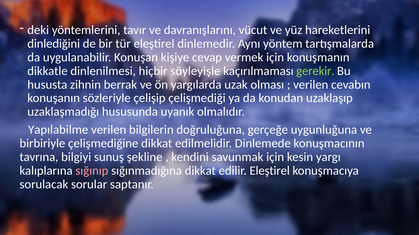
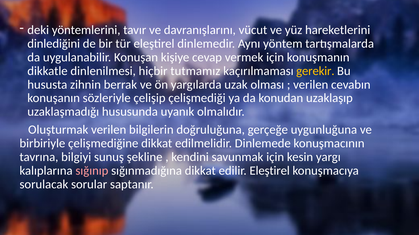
söyleyişle: söyleyişle -> tutmamız (195, 71)
gerekir colour: light green -> yellow (315, 71)
Yapılabilme: Yapılabilme -> Oluşturmak (58, 130)
